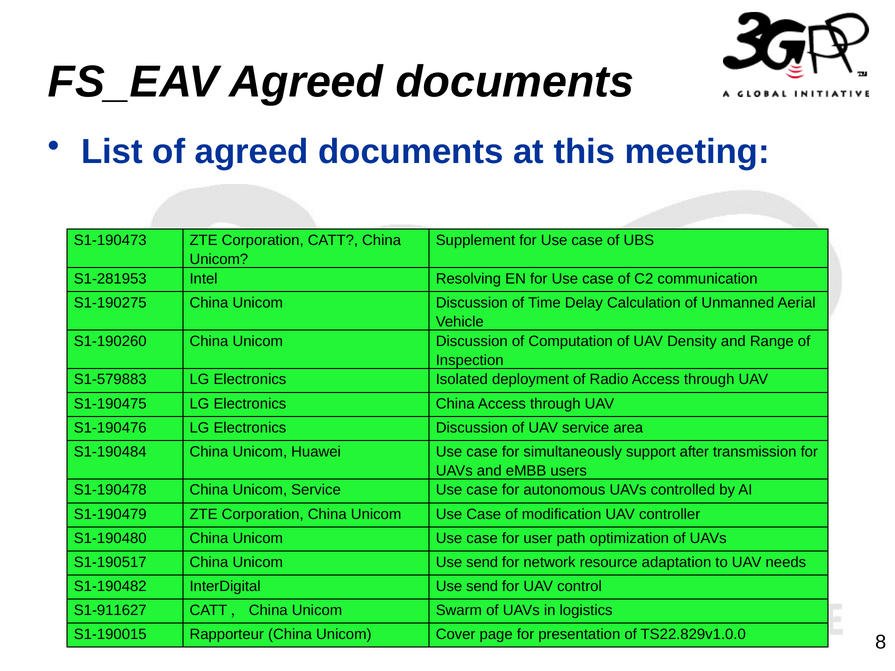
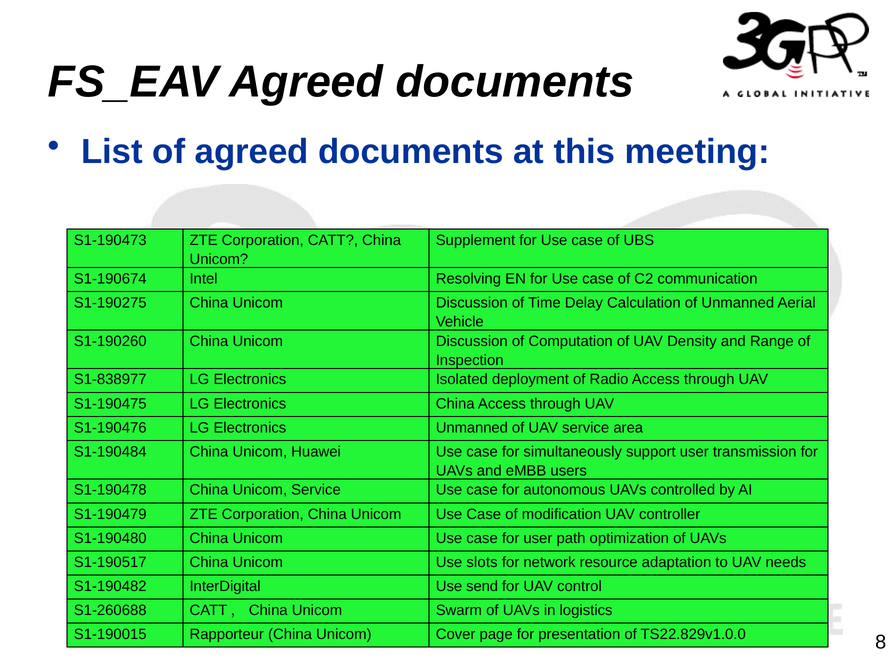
S1-281953: S1-281953 -> S1-190674 (110, 279)
S1-579883: S1-579883 -> S1-838977 (110, 380)
Electronics Discussion: Discussion -> Unmanned (472, 428)
support after: after -> user (694, 452)
Unicom Use send: send -> slots (482, 562)
S1-911627: S1-911627 -> S1-260688 (110, 610)
